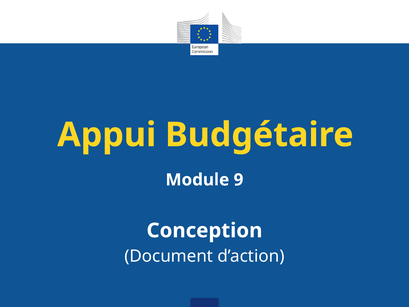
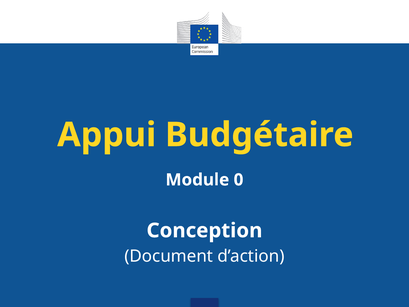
9: 9 -> 0 (239, 180)
